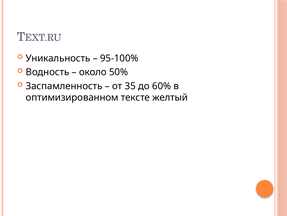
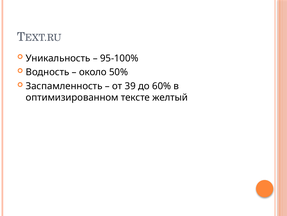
35: 35 -> 39 (130, 86)
